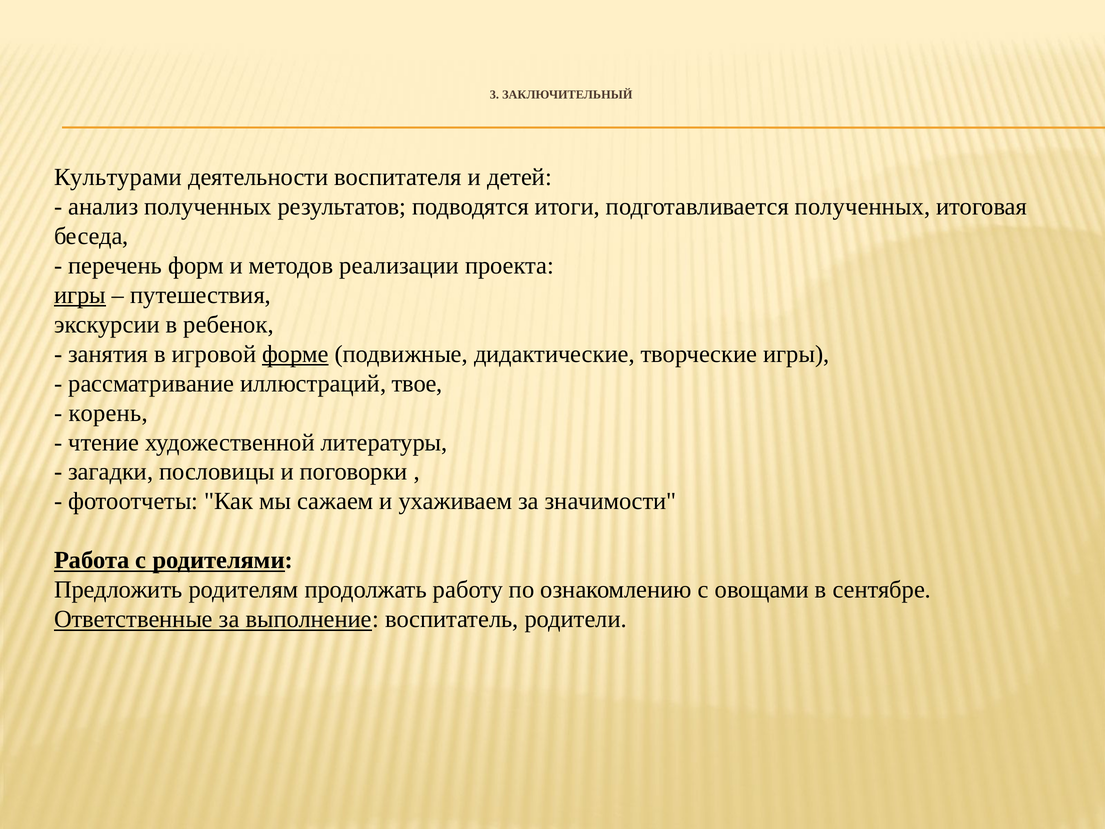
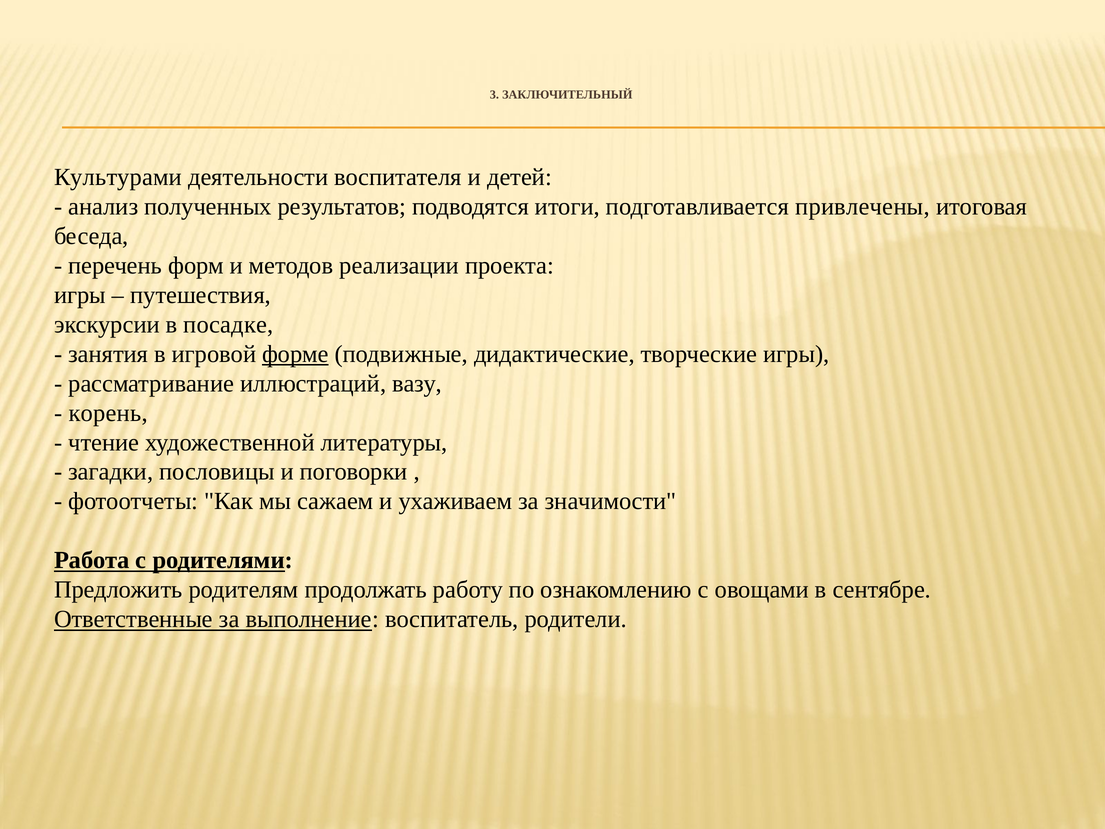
подготавливается полученных: полученных -> привлечены (862, 207)
игры underline: present -> none (80, 295)
ребенок: ребенок -> посадке (228, 324)
твое: твое -> вазу (417, 383)
